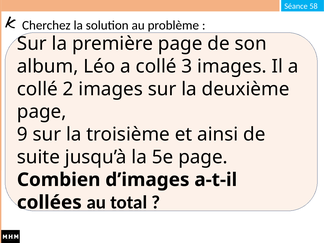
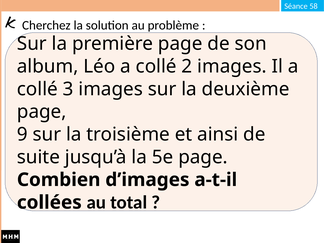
3: 3 -> 2 (187, 66)
2: 2 -> 3 (68, 89)
